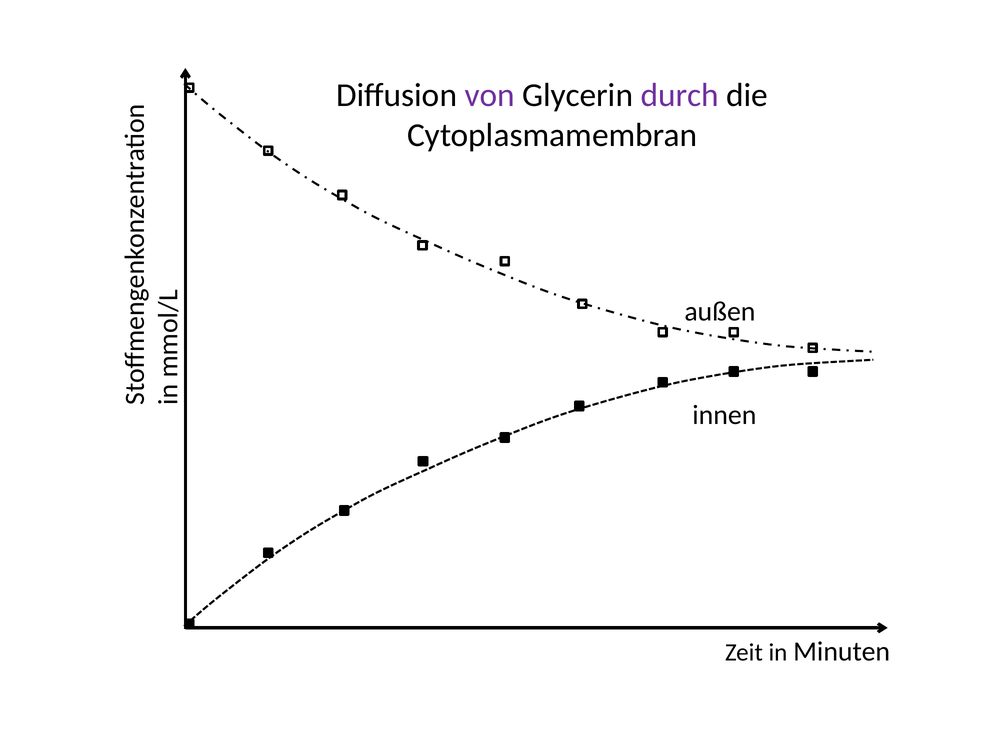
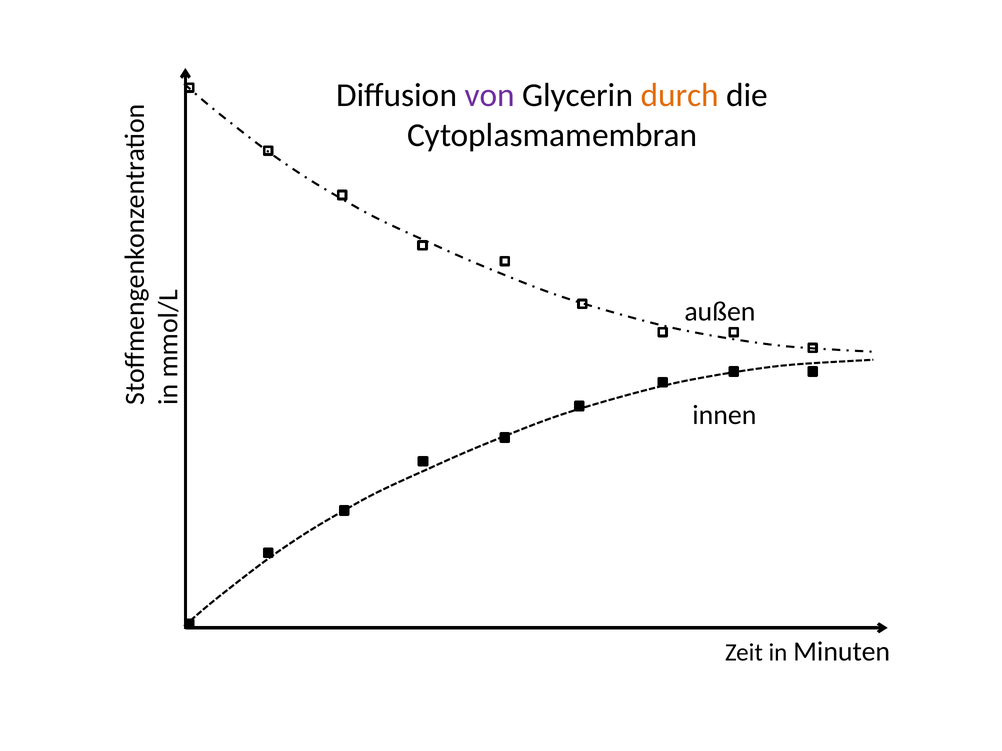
durch colour: purple -> orange (680, 95)
